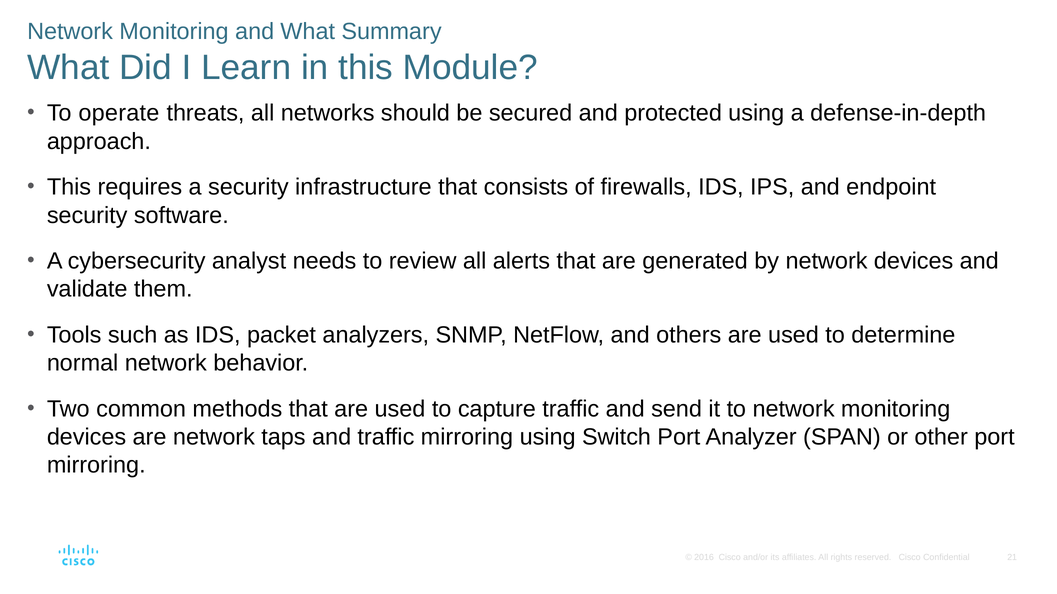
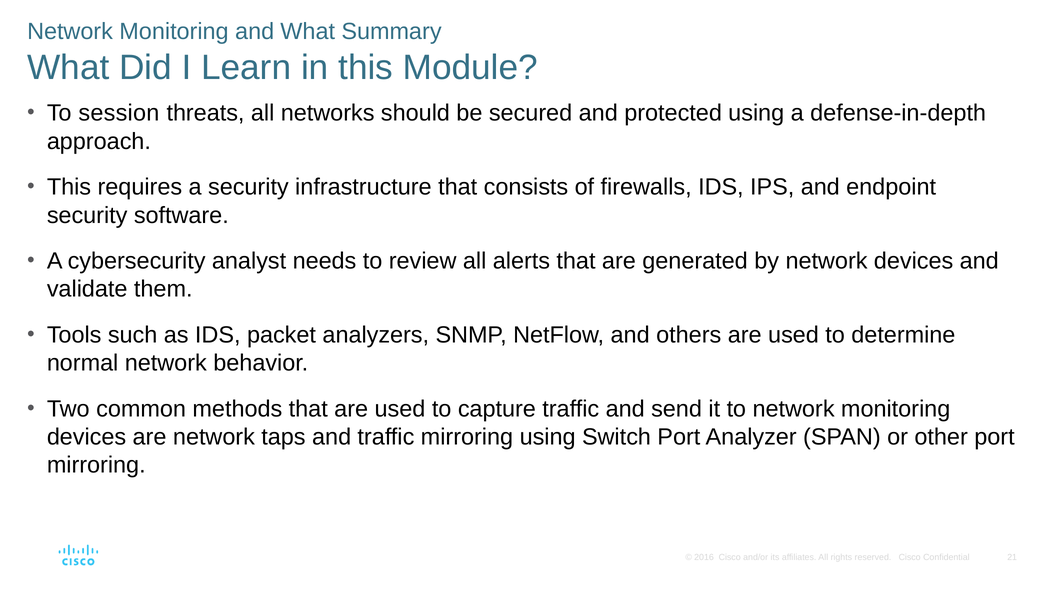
operate: operate -> session (119, 113)
